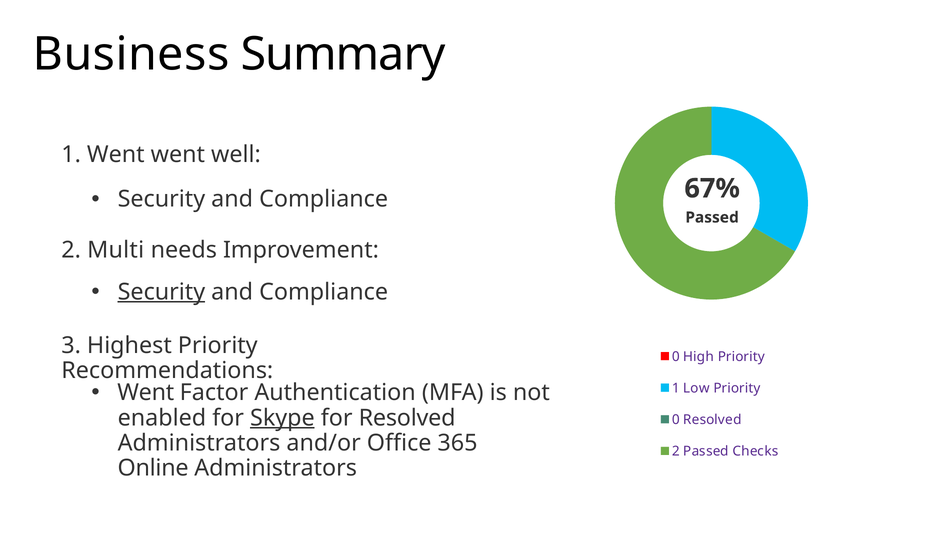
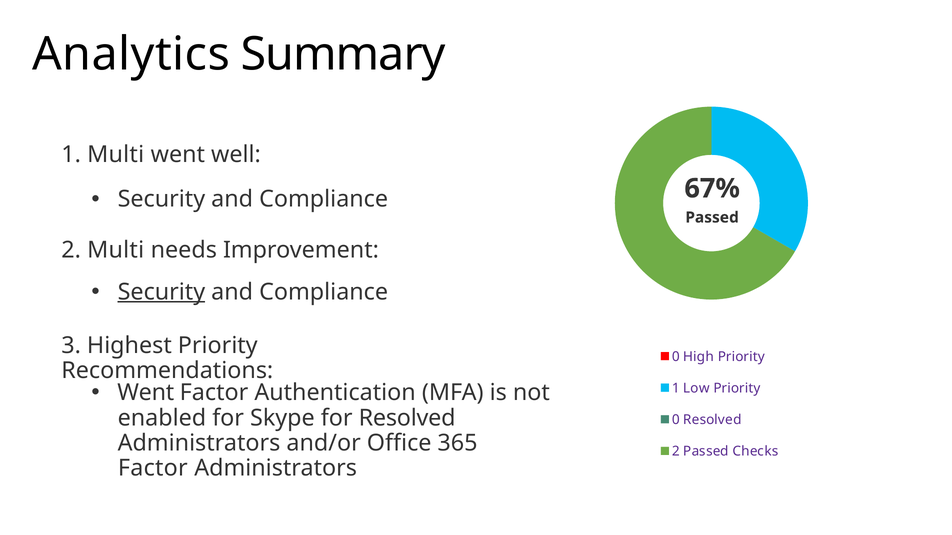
Business: Business -> Analytics (131, 55)
1 Went: Went -> Multi (116, 155)
Skype underline: present -> none (282, 418)
Online: Online -> Factor (153, 469)
